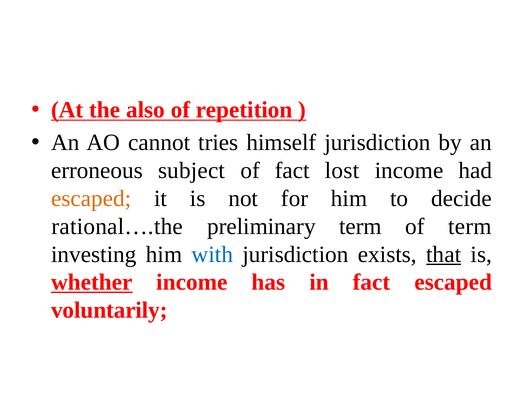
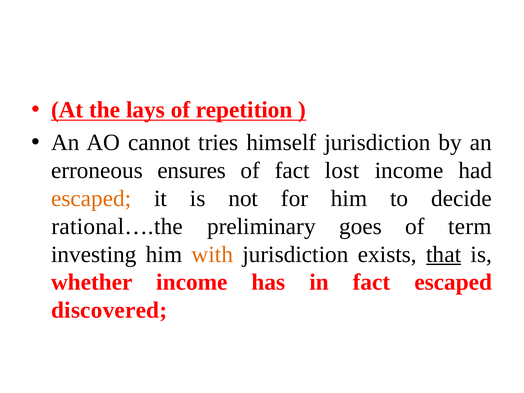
also: also -> lays (145, 110)
subject: subject -> ensures (192, 170)
preliminary term: term -> goes (360, 226)
with colour: blue -> orange (212, 254)
whether underline: present -> none (92, 282)
voluntarily: voluntarily -> discovered (109, 310)
